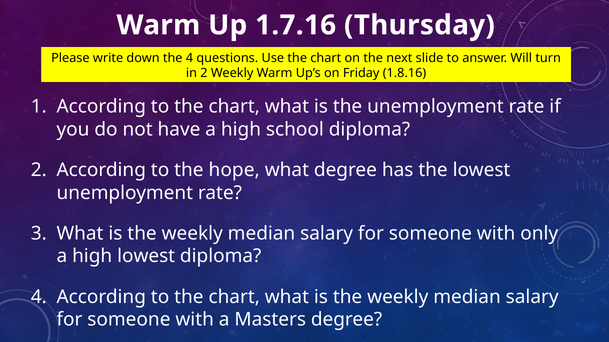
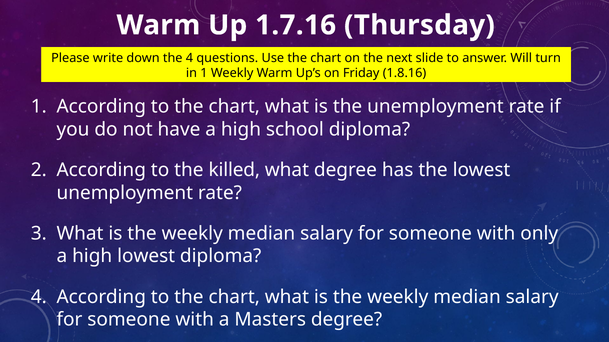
in 2: 2 -> 1 (204, 73)
hope: hope -> killed (234, 170)
